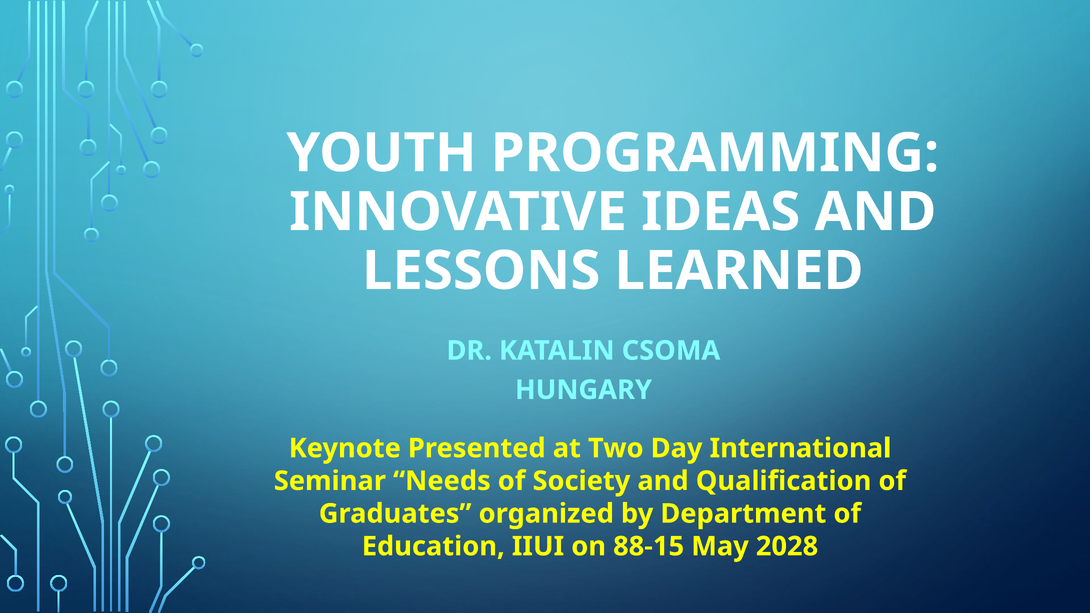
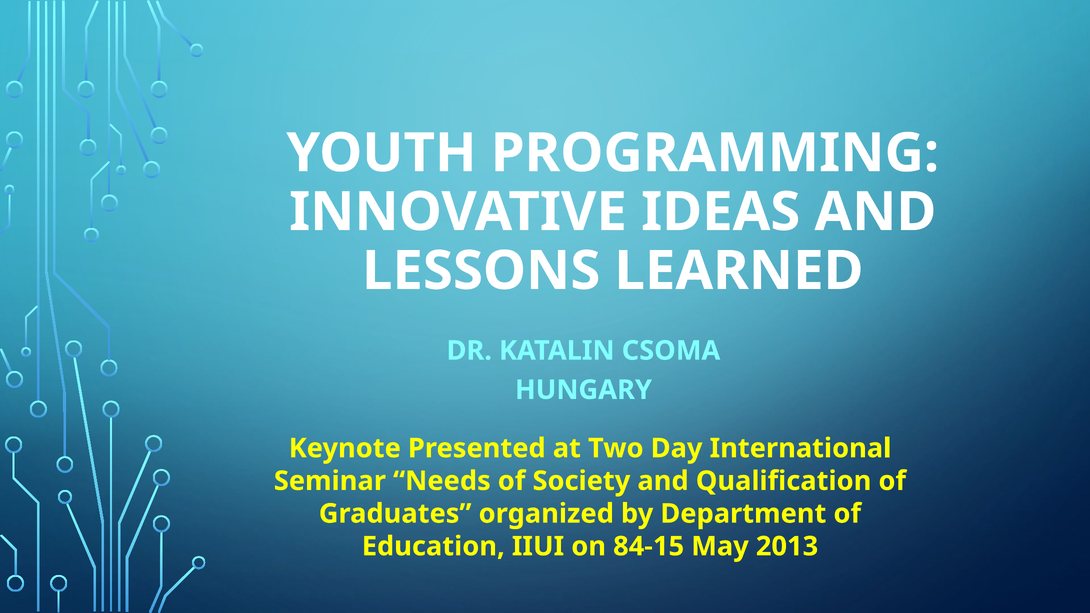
88-15: 88-15 -> 84-15 (649, 546)
2028: 2028 -> 2013 (787, 546)
